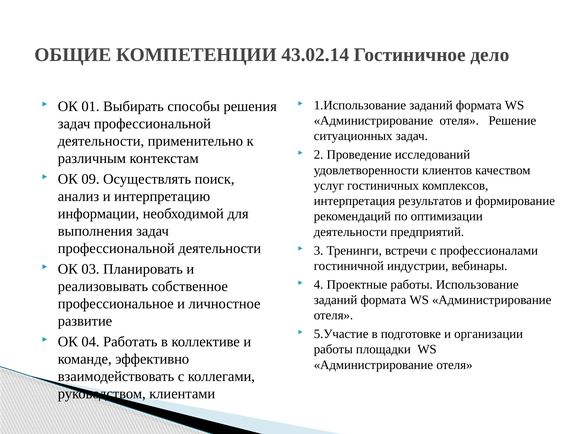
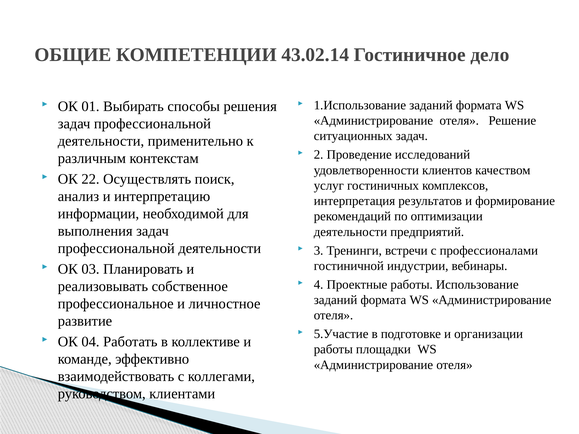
09: 09 -> 22 (90, 179)
